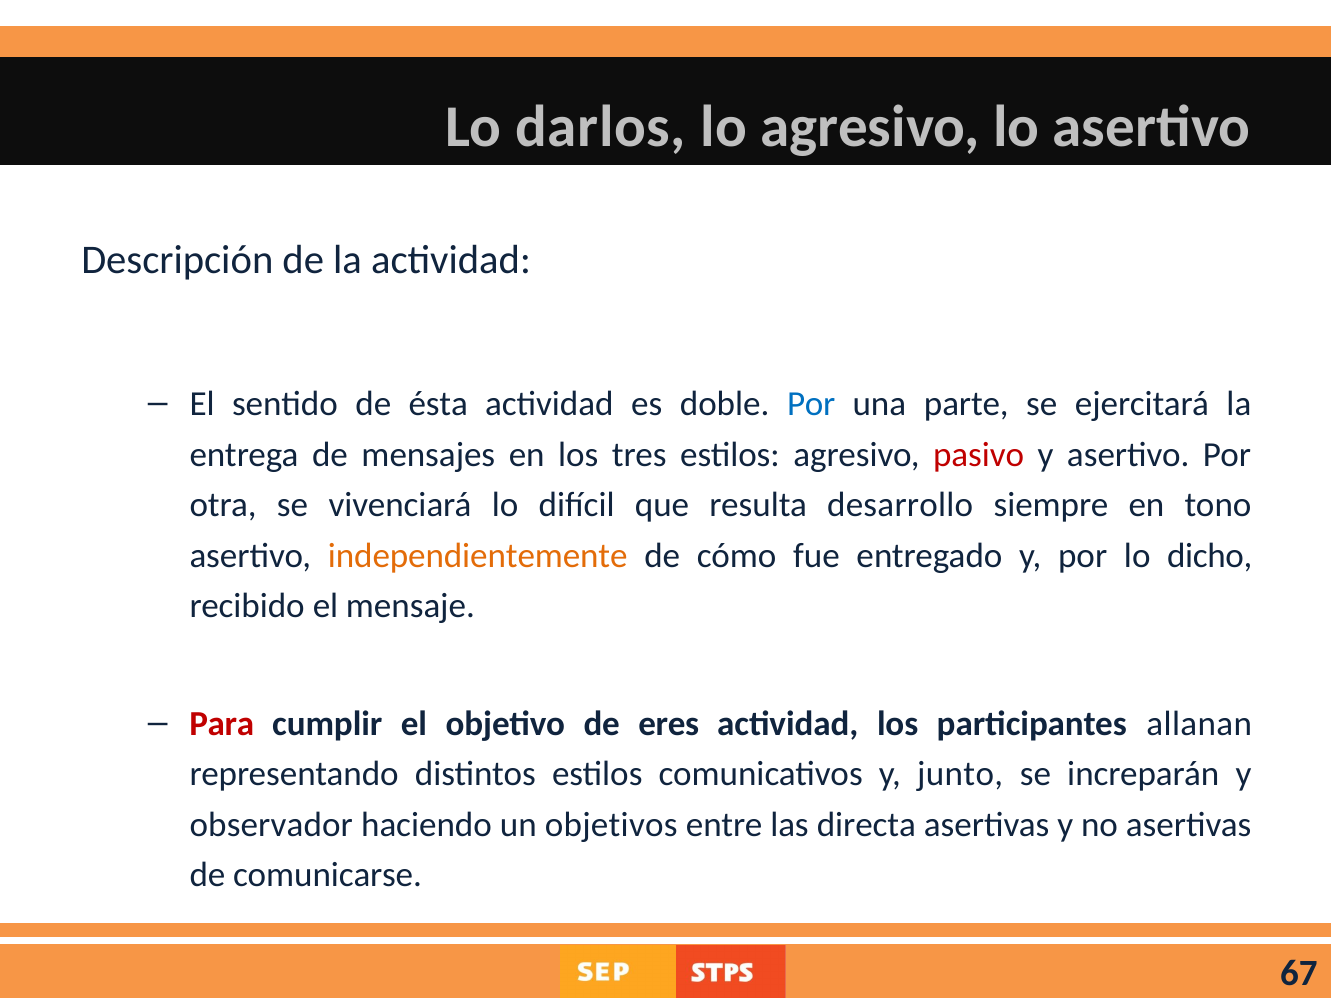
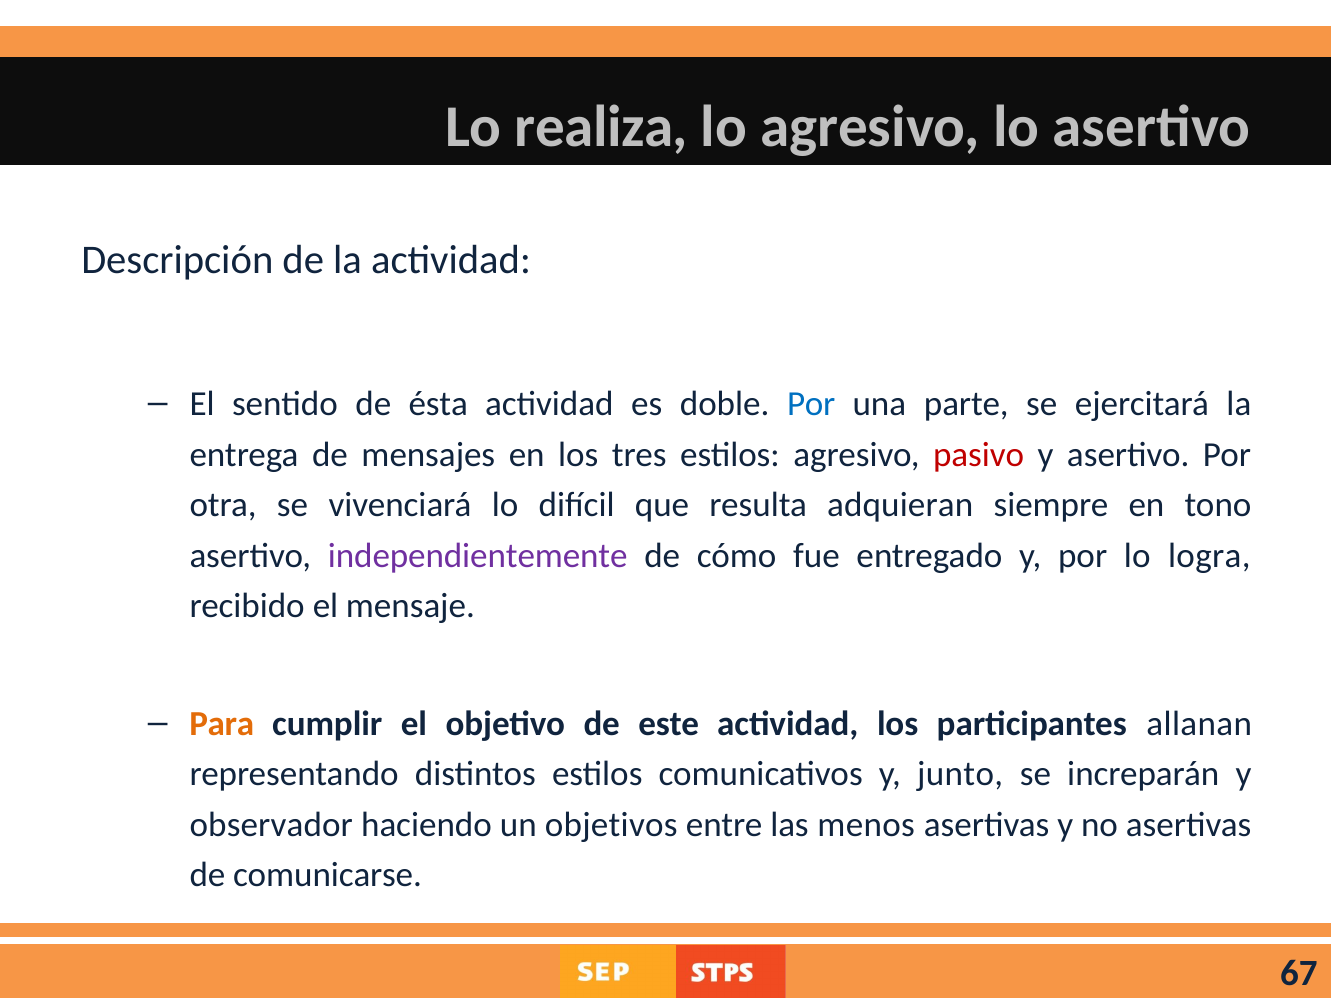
darlos: darlos -> realiza (601, 127)
desarrollo: desarrollo -> adquieran (900, 505)
independientemente colour: orange -> purple (478, 556)
dicho: dicho -> logra (1209, 556)
Para colour: red -> orange (222, 724)
eres: eres -> este (669, 724)
directa: directa -> menos (866, 825)
